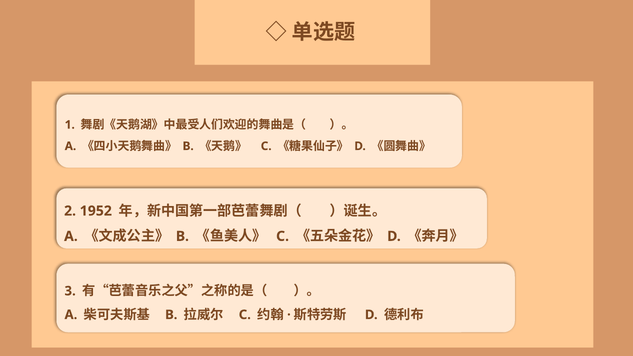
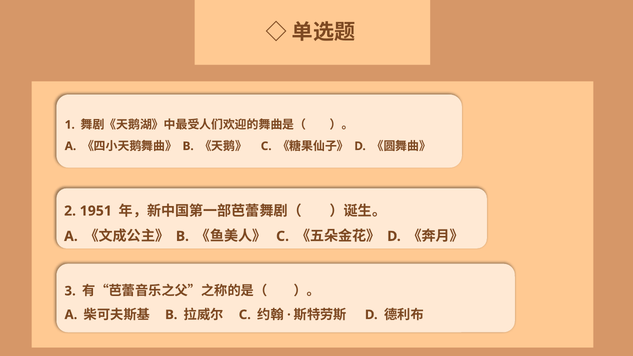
1952: 1952 -> 1951 (96, 211)
